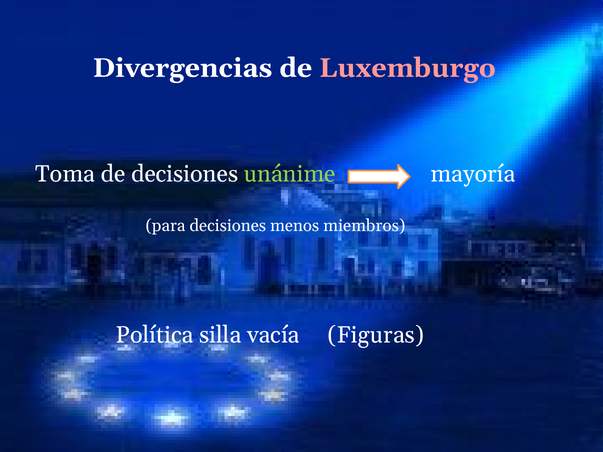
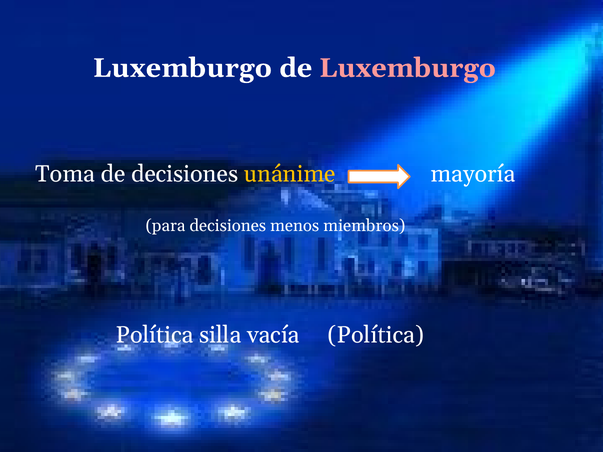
Divergencias: Divergencias -> Luxemburgo (182, 68)
unánime colour: light green -> yellow (290, 174)
vacía Figuras: Figuras -> Política (376, 335)
